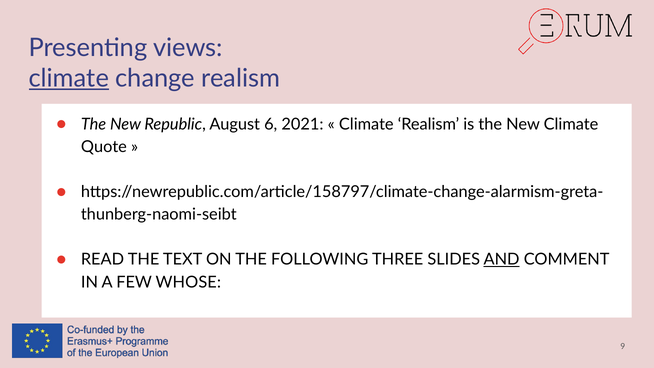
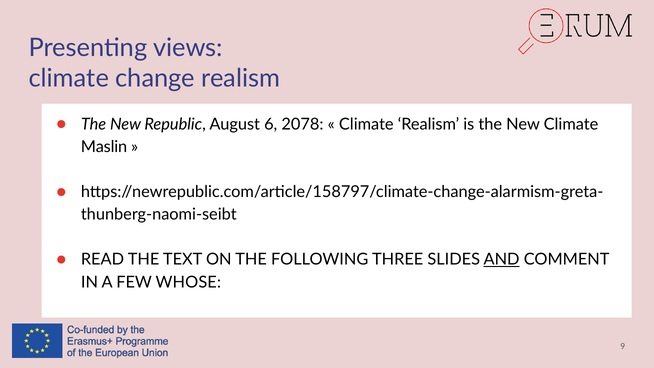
climate underline: present -> none (69, 78)
2021: 2021 -> 2078 (302, 124)
Quote: Quote -> Maslin (104, 147)
